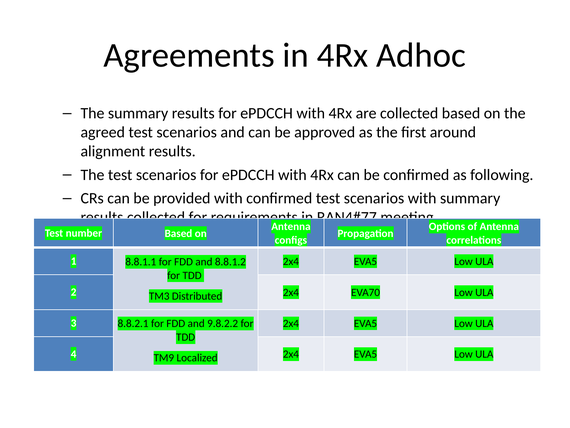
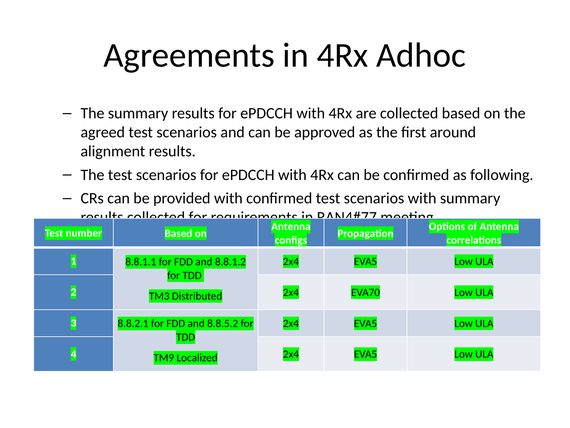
9.8.2.2: 9.8.2.2 -> 8.8.5.2 (223, 323)
